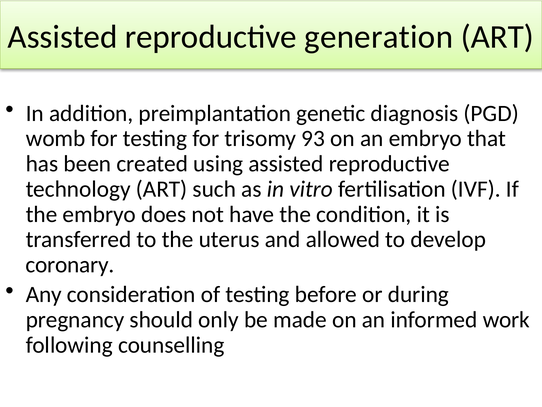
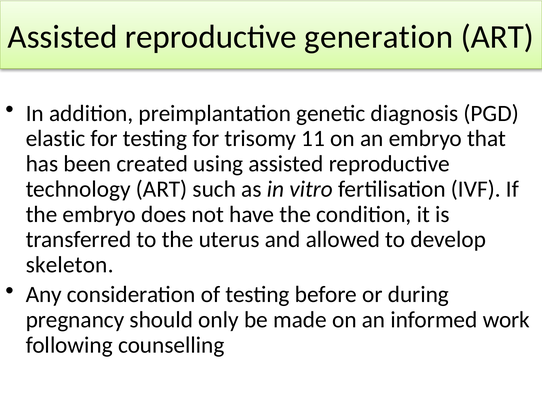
womb: womb -> elastic (56, 138)
93: 93 -> 11 (313, 138)
coronary: coronary -> skeleton (70, 265)
